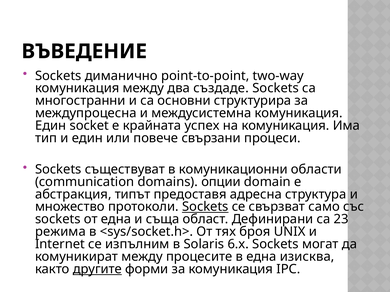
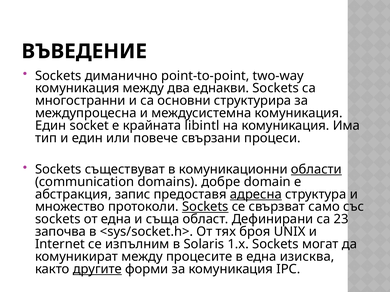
създаде: създаде -> еднакви (221, 88)
успех: успех -> libintl (202, 126)
области underline: none -> present (316, 170)
опции: опции -> добре (221, 182)
типът: типът -> запис (133, 195)
адресна underline: none -> present (256, 195)
режима: режима -> започва (61, 232)
6.x: 6.x -> 1.x (238, 245)
